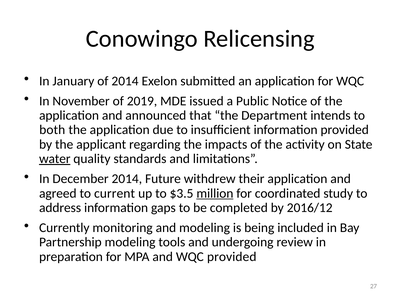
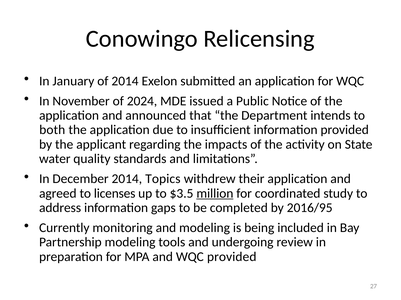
2019: 2019 -> 2024 (142, 101)
water underline: present -> none (55, 159)
Future: Future -> Topics (163, 179)
current: current -> licenses (115, 194)
2016/12: 2016/12 -> 2016/95 (310, 208)
